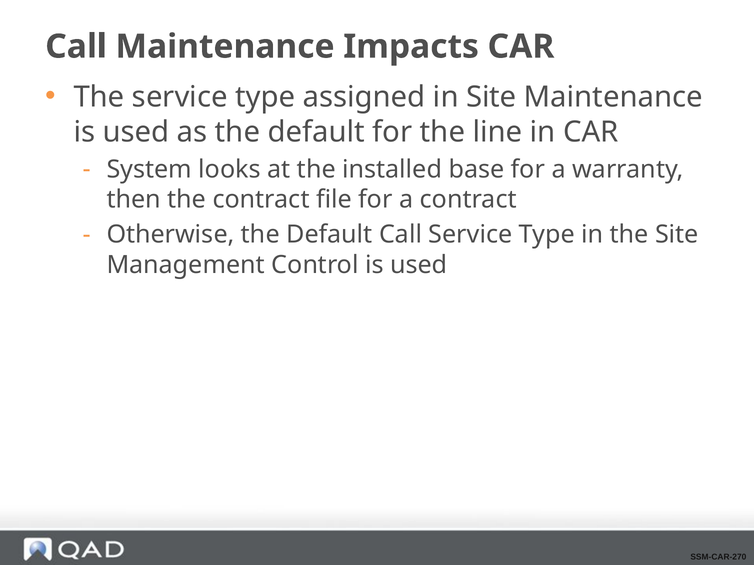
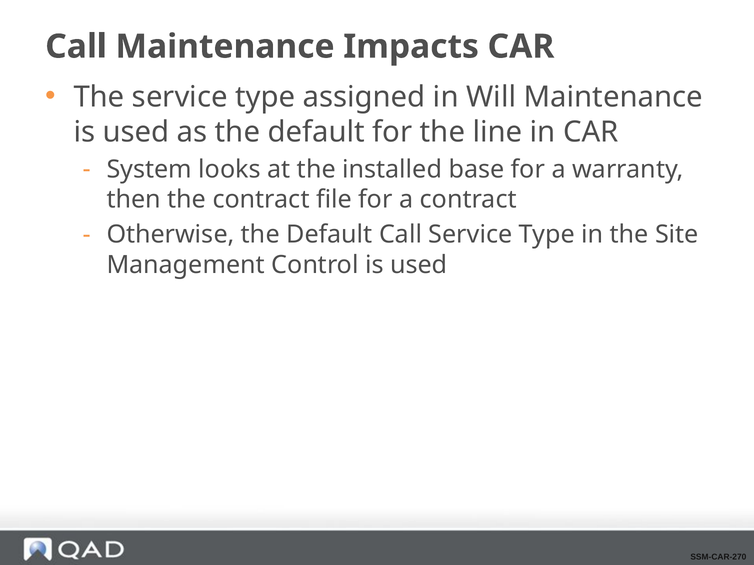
in Site: Site -> Will (491, 97)
